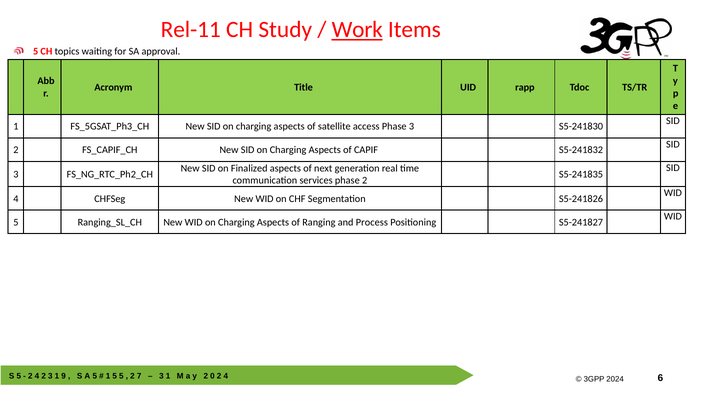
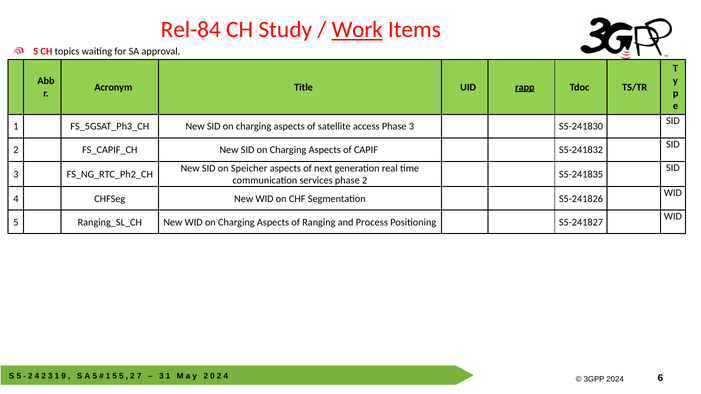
Rel-11: Rel-11 -> Rel-84 (191, 30)
rapp underline: none -> present (525, 87)
Finalized: Finalized -> Speicher (249, 168)
